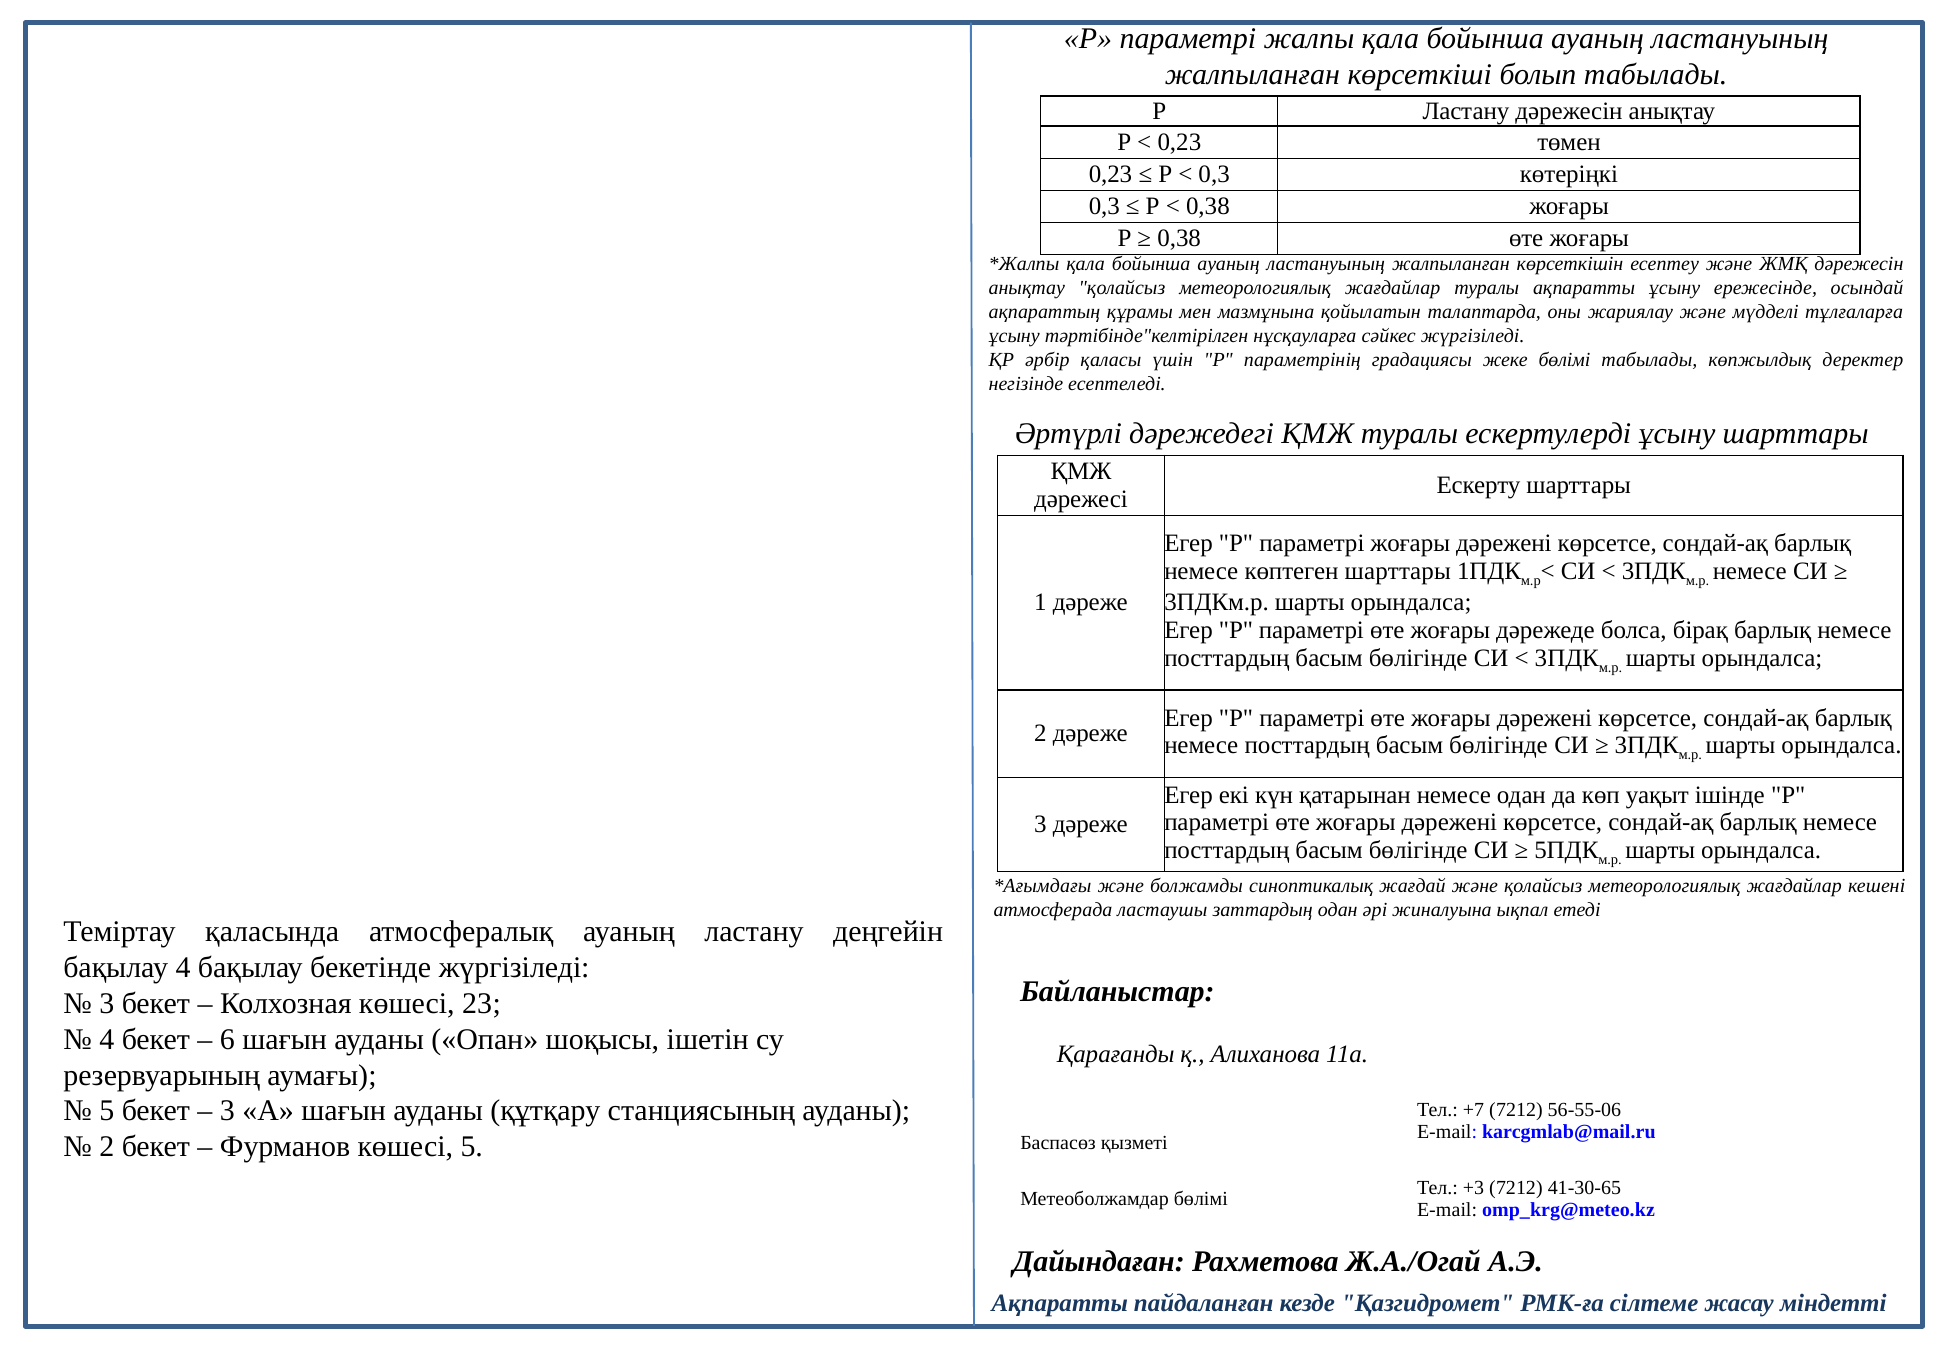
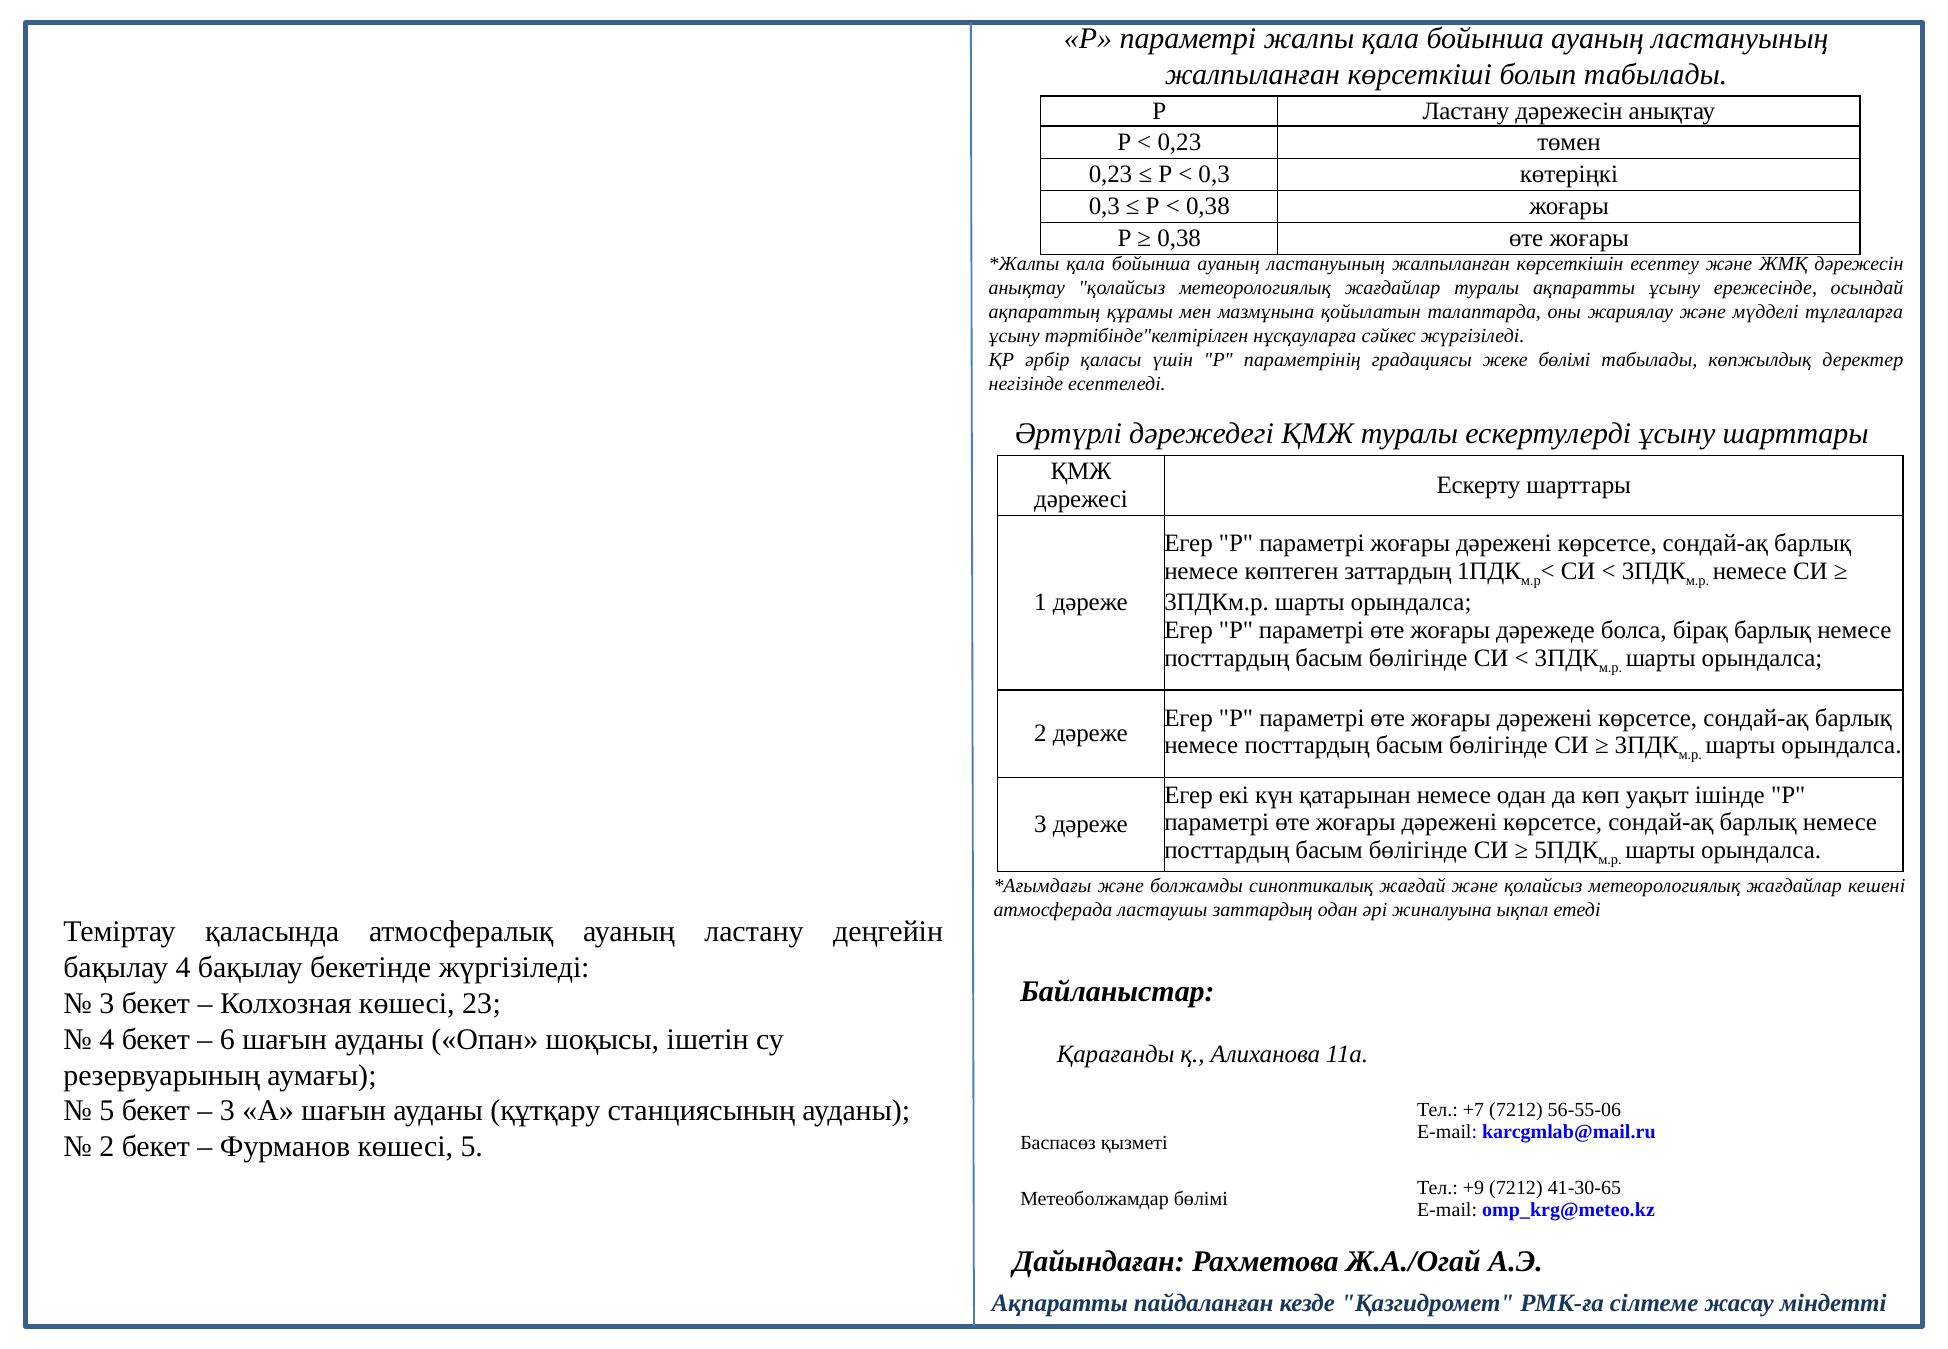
көптеген шарттары: шарттары -> заттардың (1398, 571)
+3: +3 -> +9 (1474, 1187)
